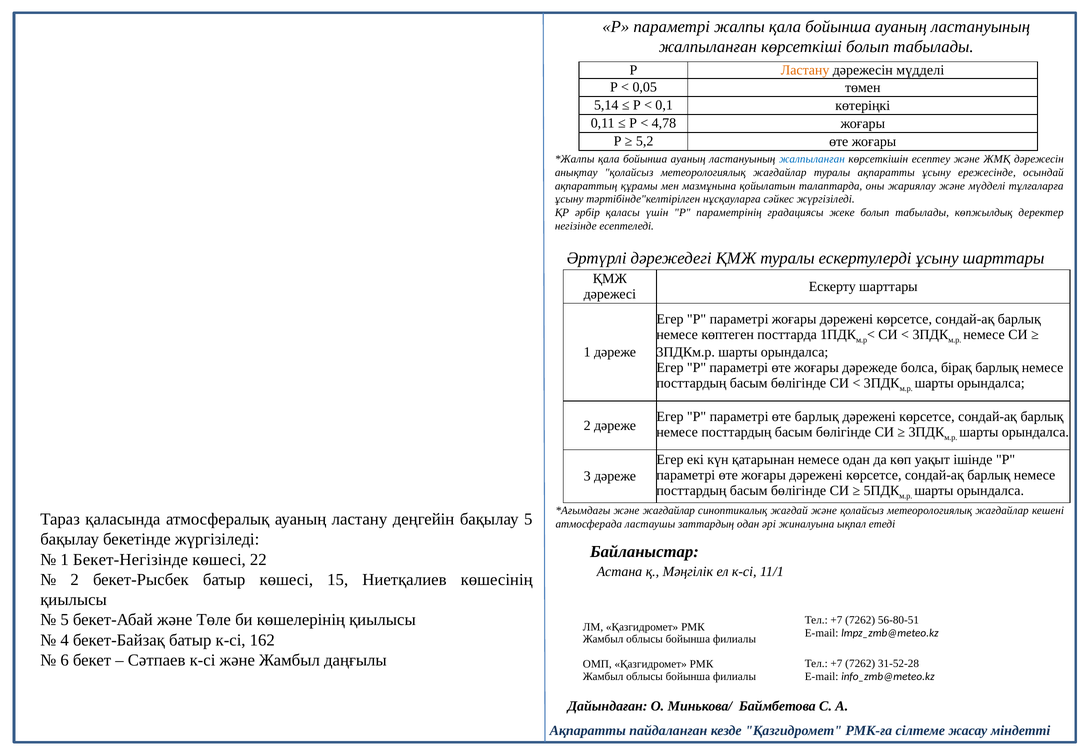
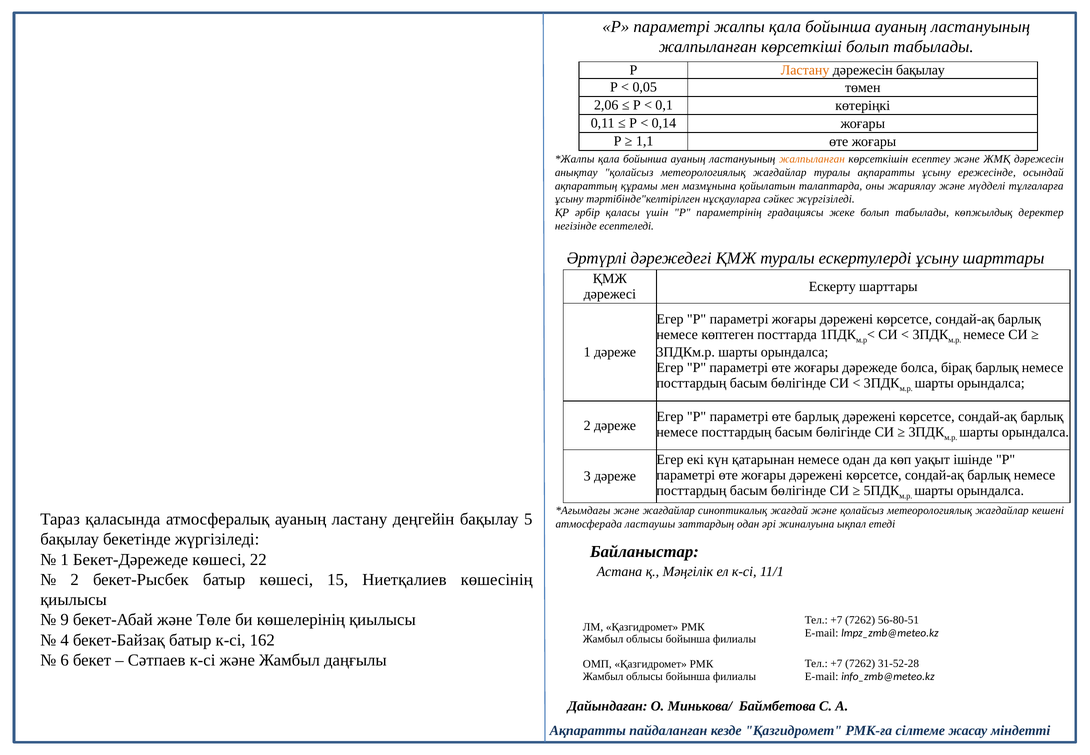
дәрежесін мүдделі: мүдделі -> бақылау (920, 70)
5,14: 5,14 -> 2,06 (606, 105)
4,78: 4,78 -> 0,14 (664, 123)
5,2: 5,2 -> 1,1 (645, 141)
жалпыланған colour: blue -> orange (812, 159)
Бекет-Негізінде: Бекет-Негізінде -> Бекет-Дәрежеде (131, 559)
5: 5 -> 9 (65, 620)
